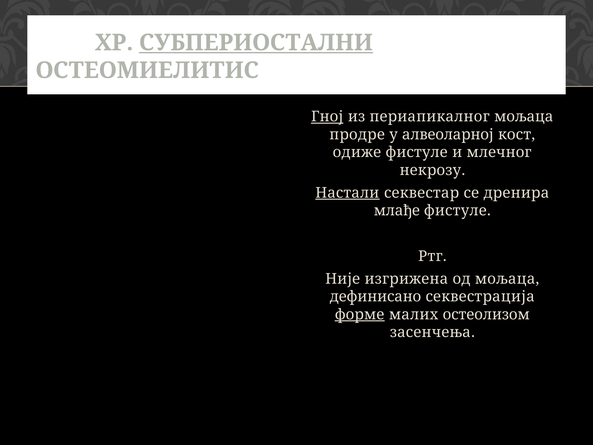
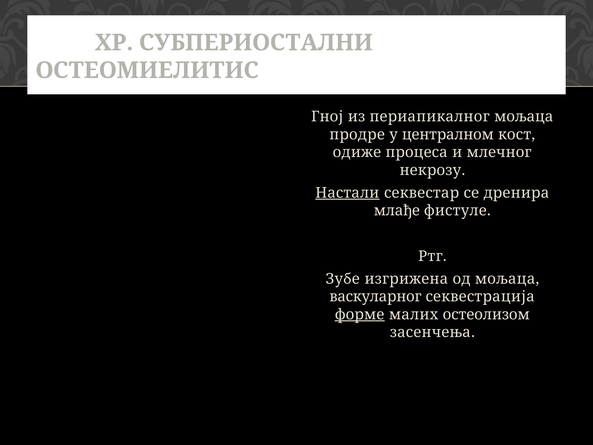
СУБПЕРИОСТАЛНИ underline: present -> none (256, 43)
Гној underline: present -> none (327, 117)
алвеоларној: алвеоларној -> централном (448, 134)
одиже фистуле: фистуле -> процеса (417, 152)
Није: Није -> Зубе (343, 279)
дефинисано: дефинисано -> васкуларног (375, 297)
